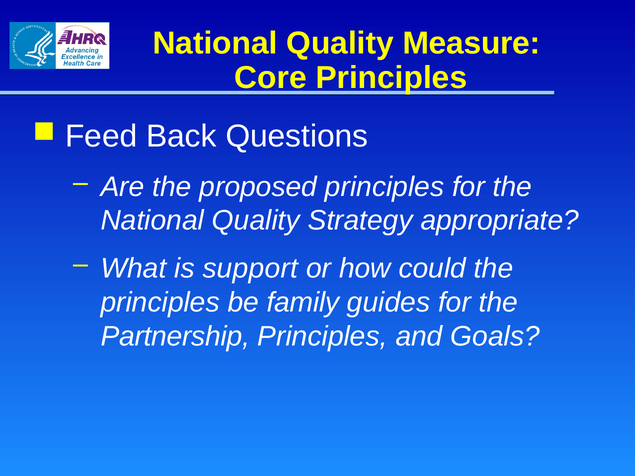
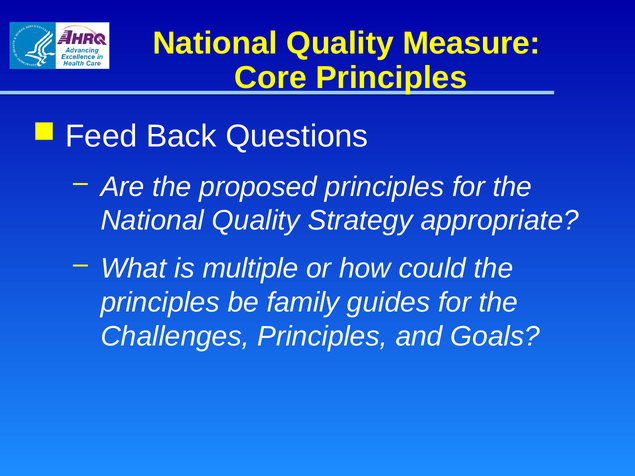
support: support -> multiple (250, 269)
Partnership: Partnership -> Challenges (175, 337)
